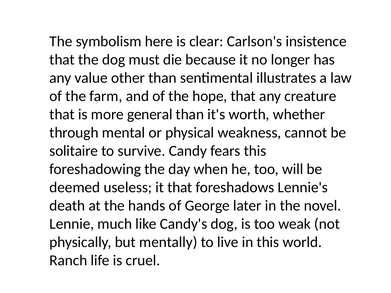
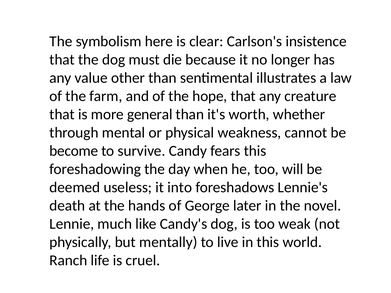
solitaire: solitaire -> become (74, 151)
it that: that -> into (180, 187)
